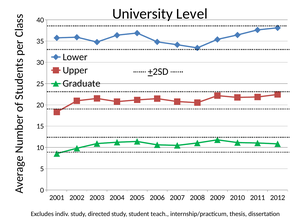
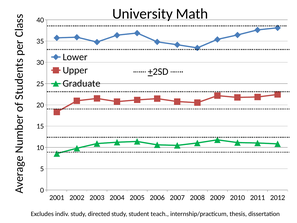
Level: Level -> Math (192, 14)
